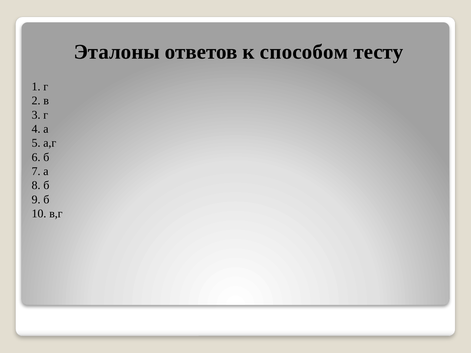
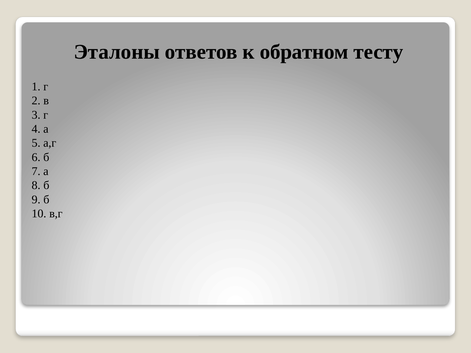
способом: способом -> обратном (304, 52)
